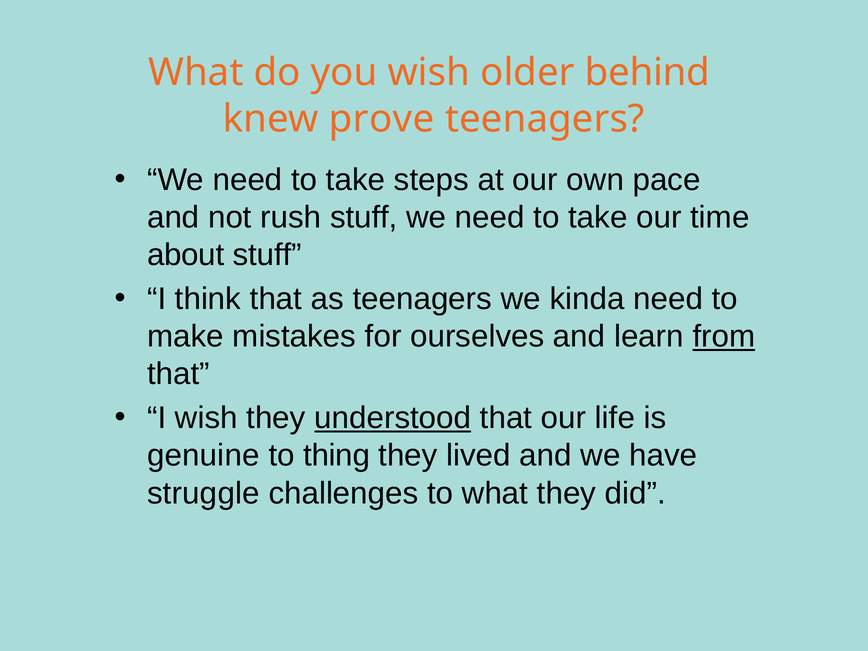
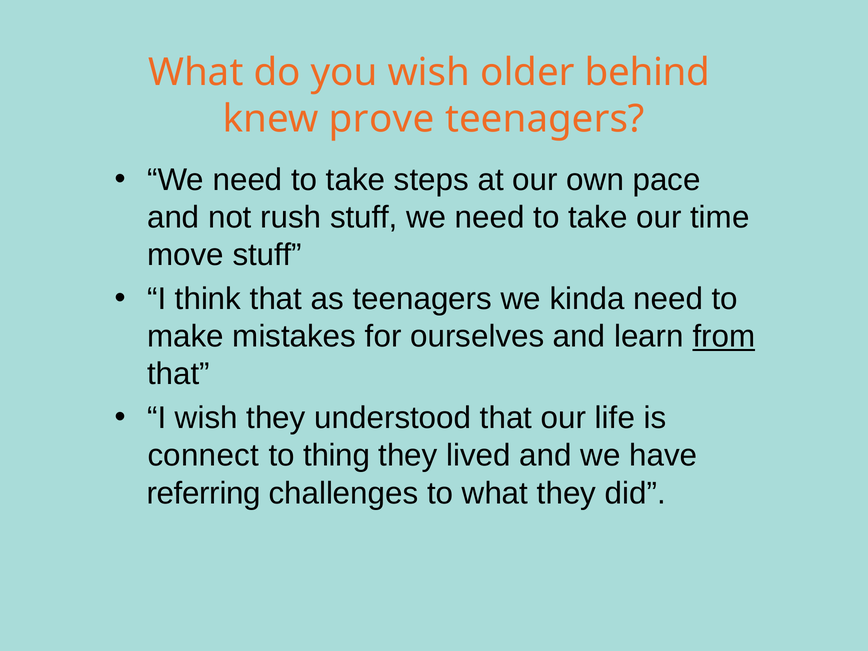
about: about -> move (185, 255)
understood underline: present -> none (393, 418)
genuine: genuine -> connect (203, 456)
struggle: struggle -> referring (204, 493)
